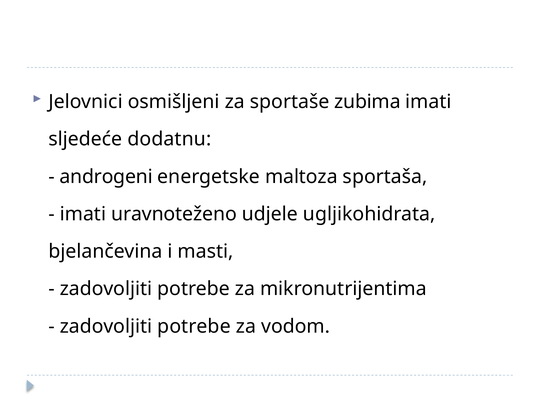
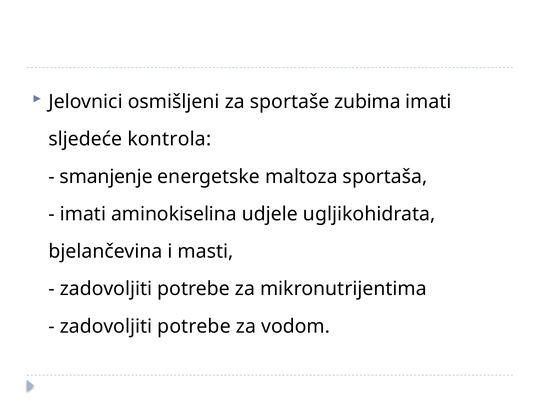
dodatnu: dodatnu -> kontrola (169, 139)
androgeni: androgeni -> smanjenje (106, 177)
uravnoteženo: uravnoteženo -> aminokiselina (174, 214)
